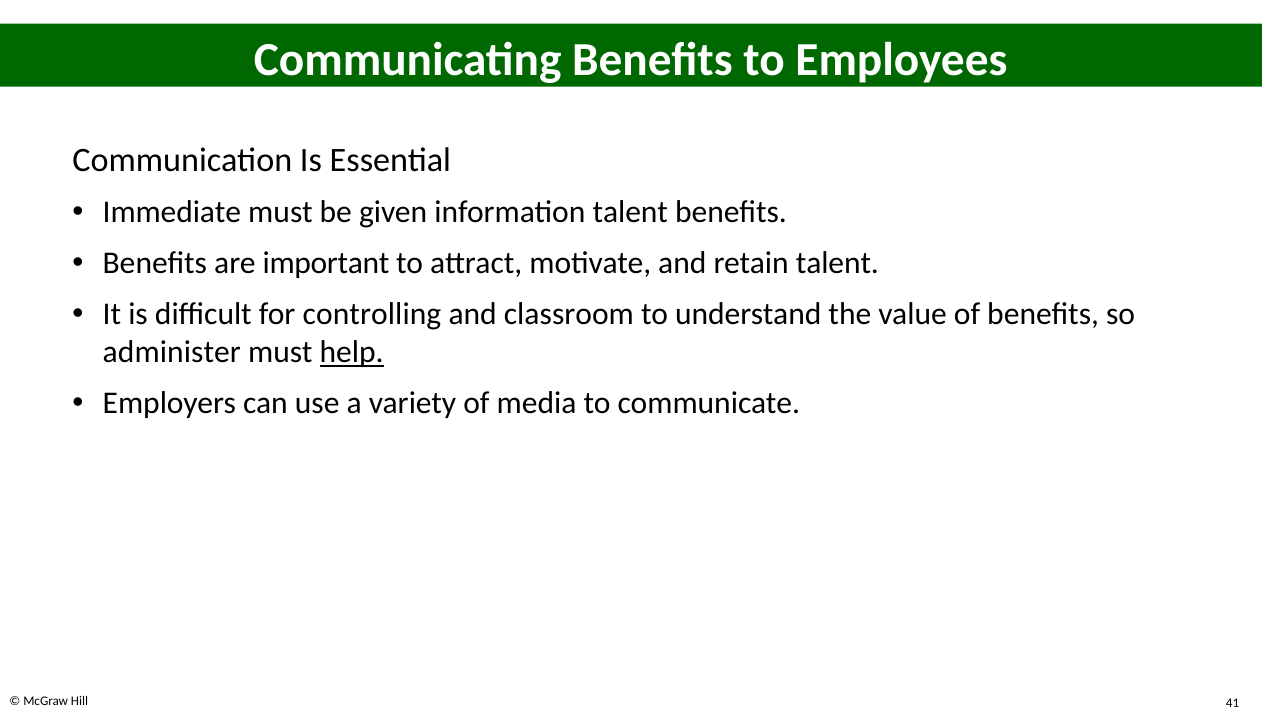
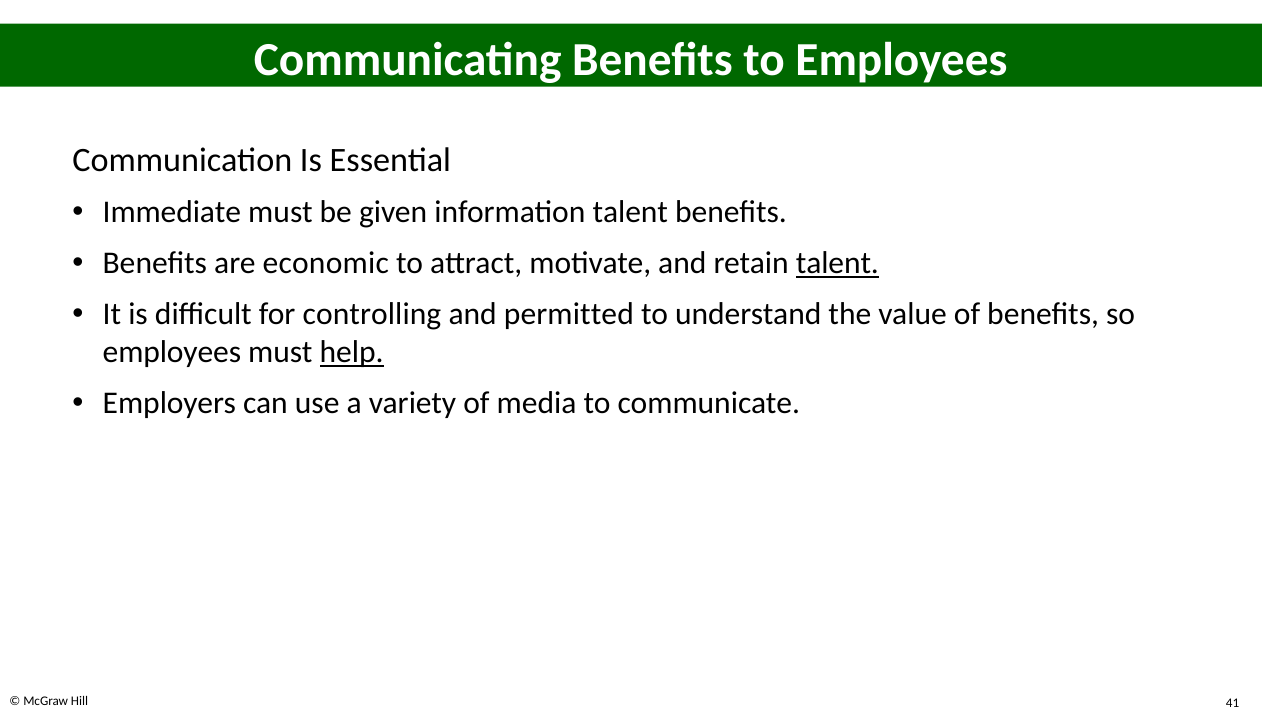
important: important -> economic (326, 263)
talent underline: none -> present (837, 263)
classroom: classroom -> permitted (569, 314)
administer: administer -> employees (172, 352)
